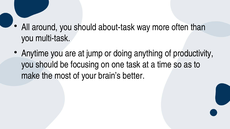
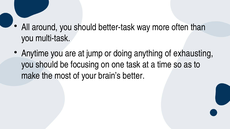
about-task: about-task -> better-task (117, 27)
productivity: productivity -> exhausting (193, 54)
